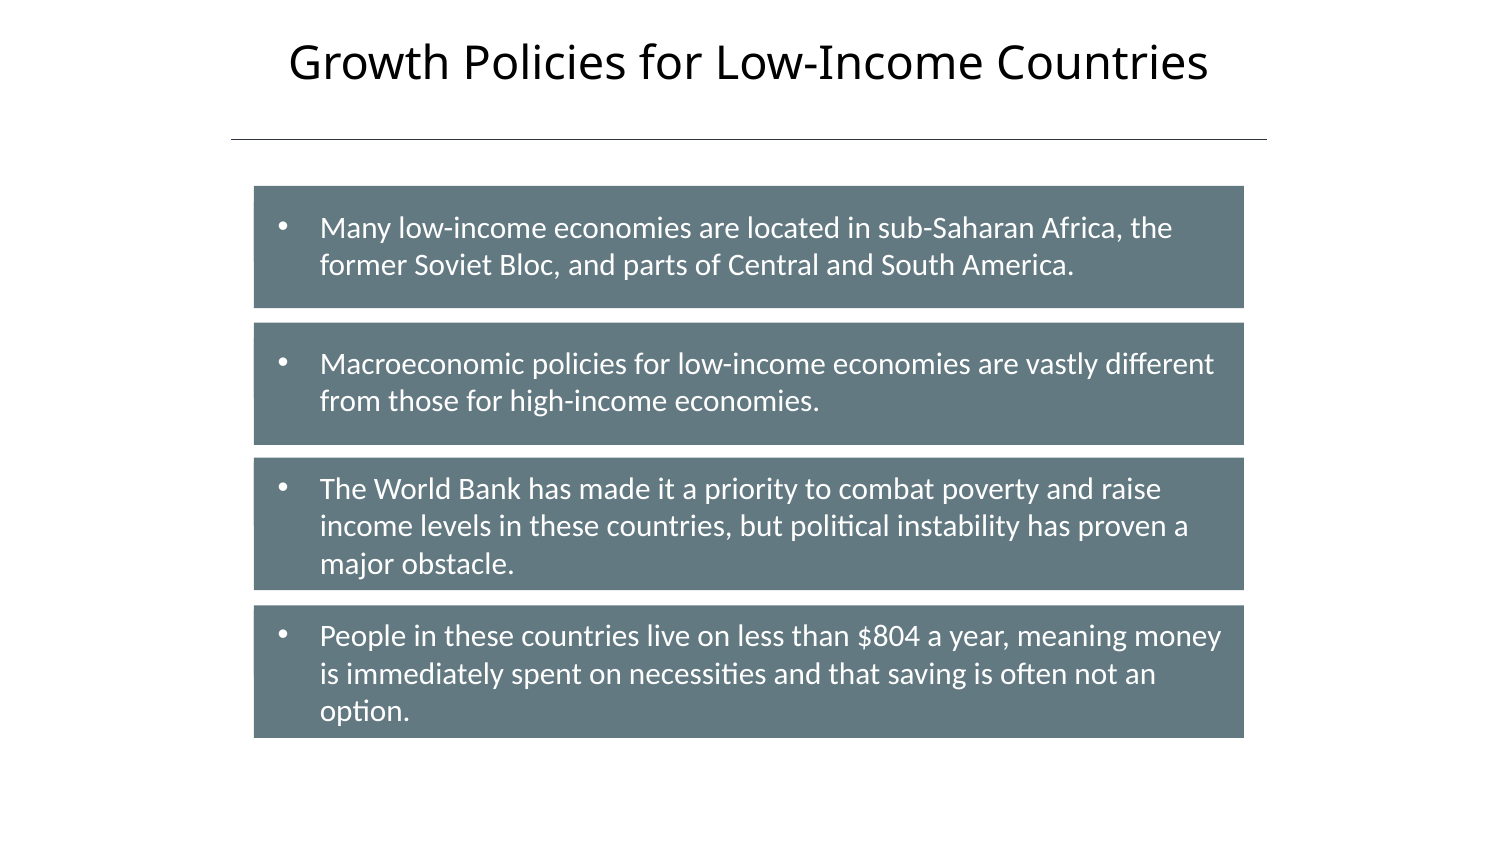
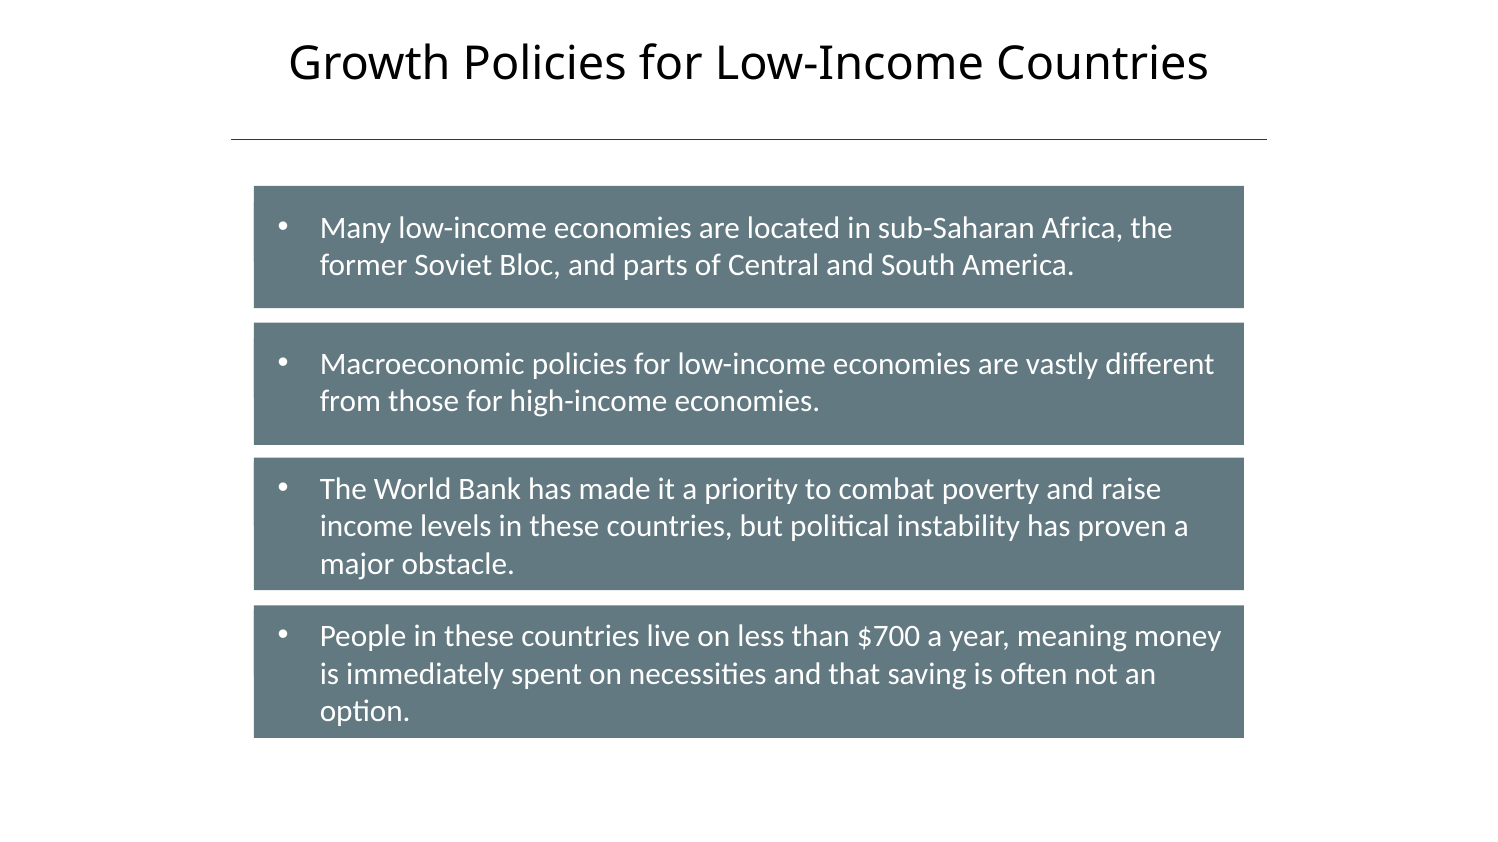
$804: $804 -> $700 (889, 637)
